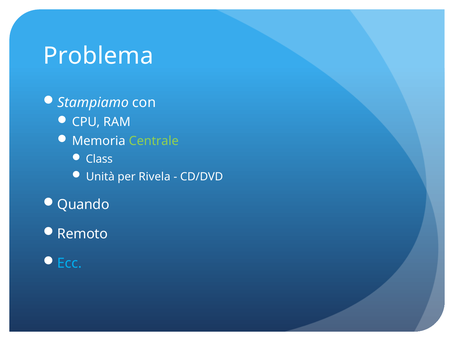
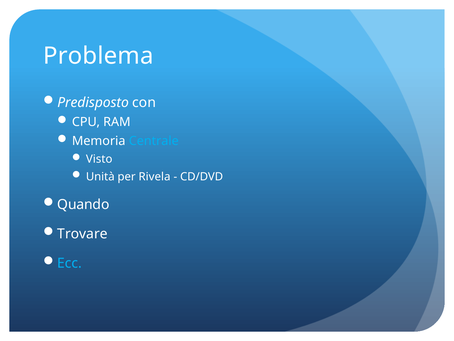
Stampiamo: Stampiamo -> Predisposto (93, 102)
Centrale colour: light green -> light blue (154, 141)
Class: Class -> Visto (99, 159)
Remoto: Remoto -> Trovare (83, 234)
